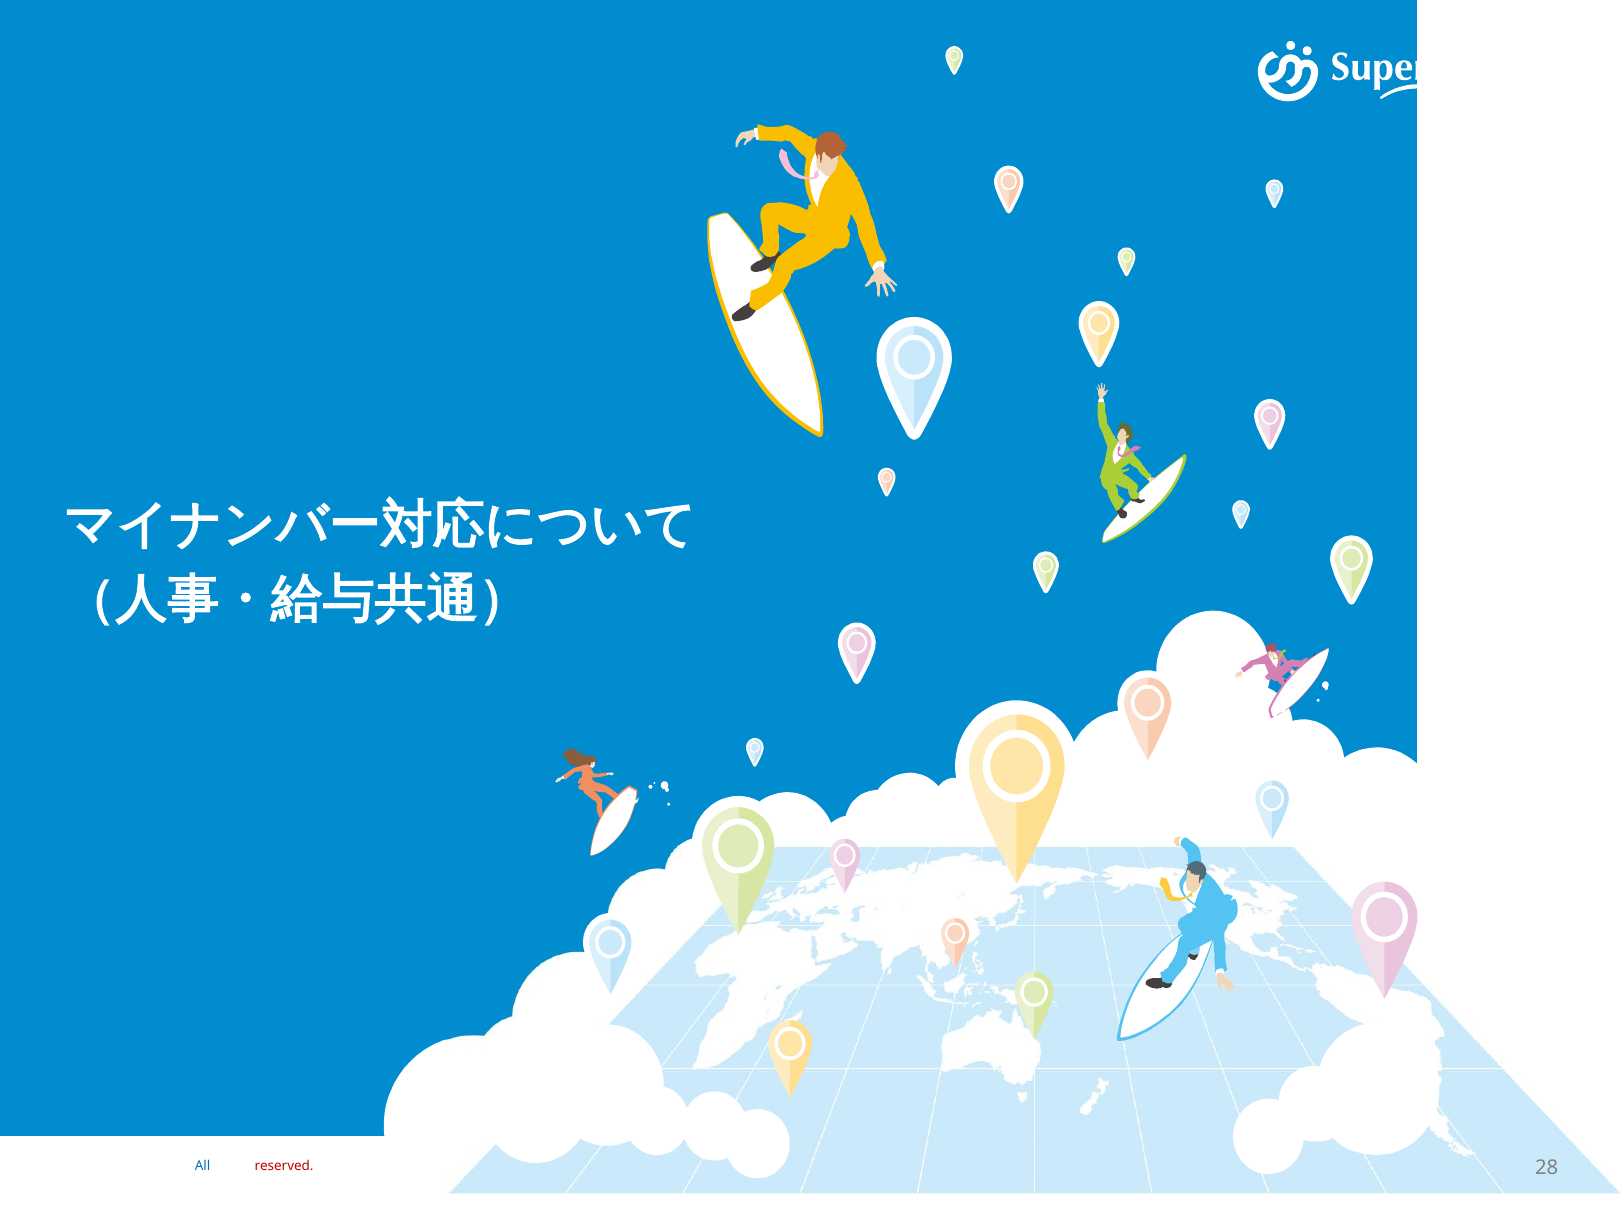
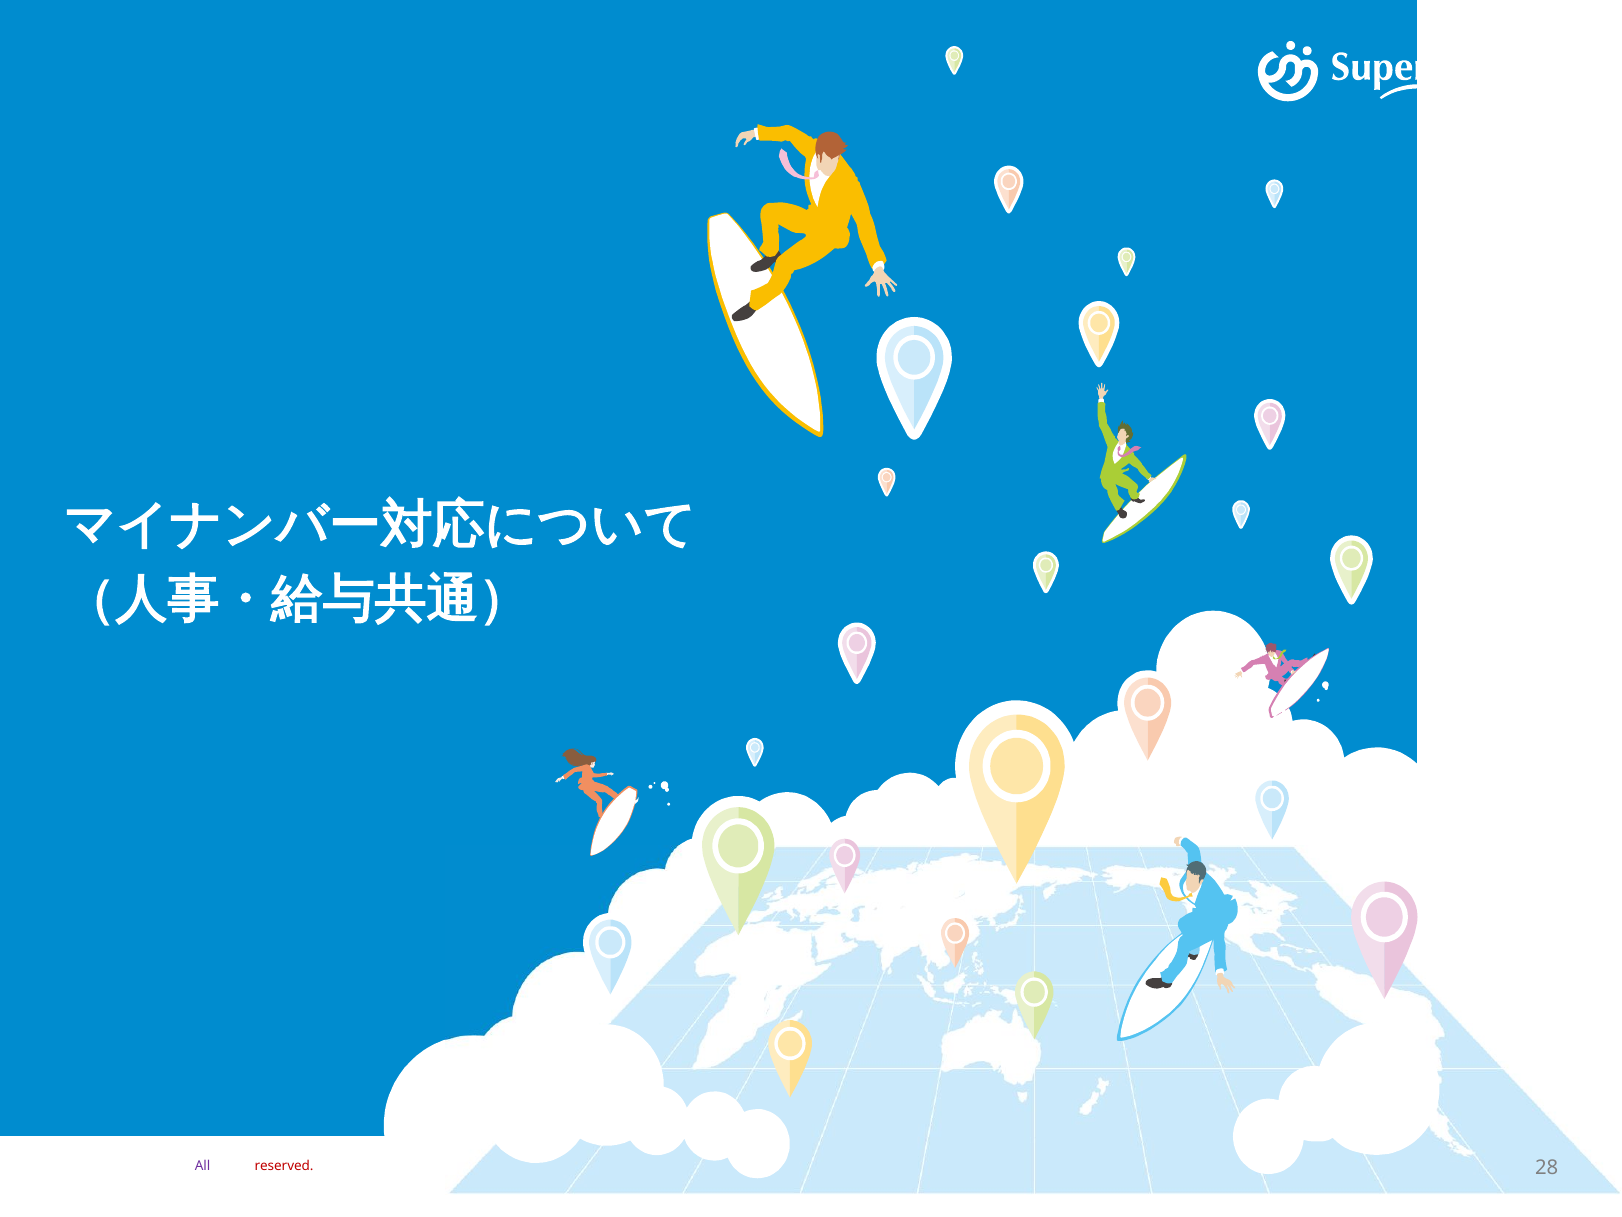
All colour: blue -> purple (203, 1166)
